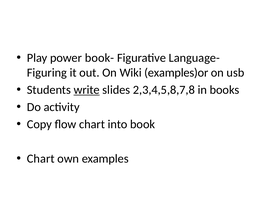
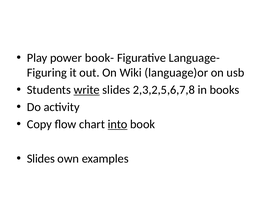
examples)or: examples)or -> language)or (176, 73)
2,3,4,5,8,7,8: 2,3,4,5,8,7,8 -> 2,3,2,5,6,7,8 (164, 90)
into underline: none -> present (118, 124)
Chart: Chart -> Slides (41, 159)
